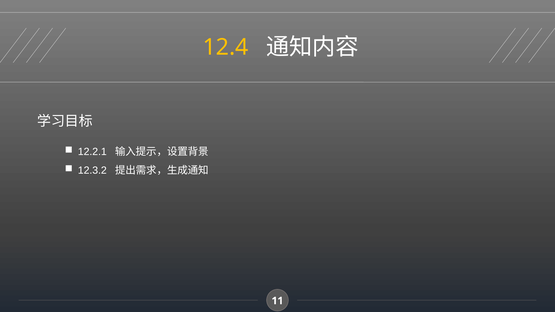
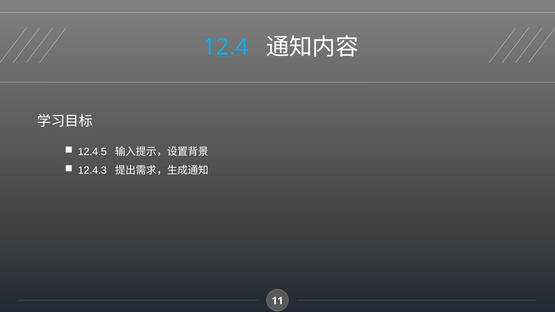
12.4 colour: yellow -> light blue (226, 47)
12.2.1: 12.2.1 -> 12.4.5 (92, 152)
12.3.2: 12.3.2 -> 12.4.3 (92, 170)
